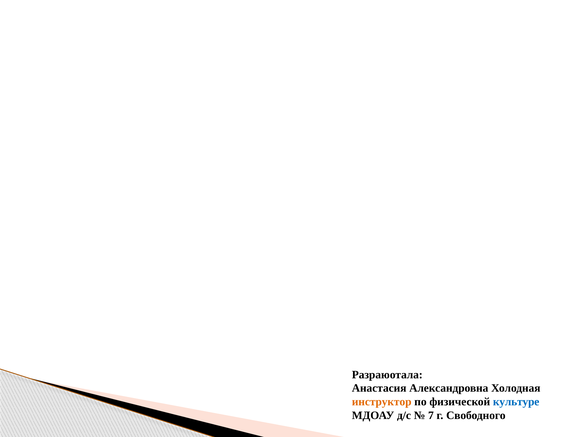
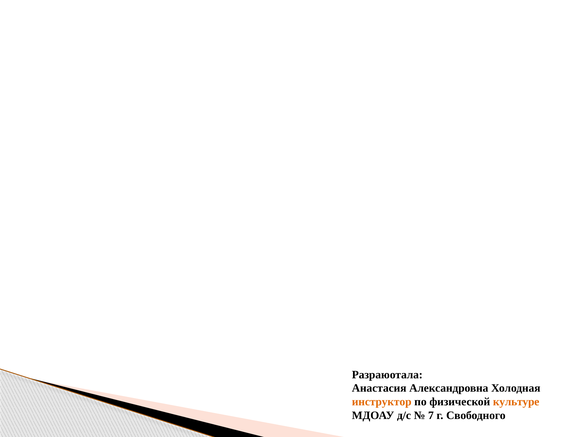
культуре colour: blue -> orange (516, 402)
